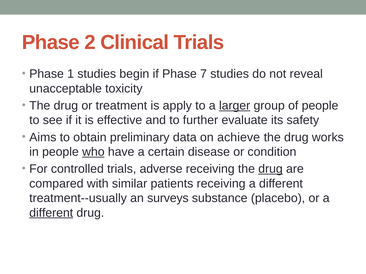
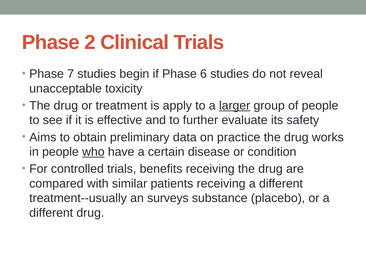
1: 1 -> 7 (71, 74)
7: 7 -> 6 (204, 74)
achieve: achieve -> practice (239, 137)
adverse: adverse -> benefits (161, 169)
drug underline: present -> none (271, 169)
different underline: present -> none (51, 213)
